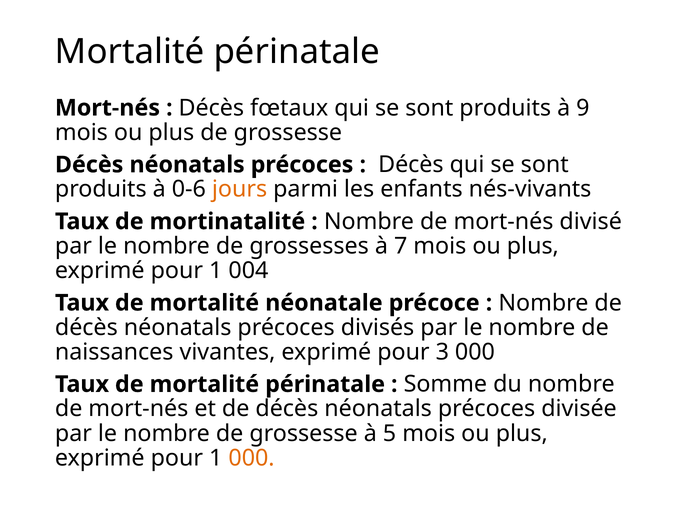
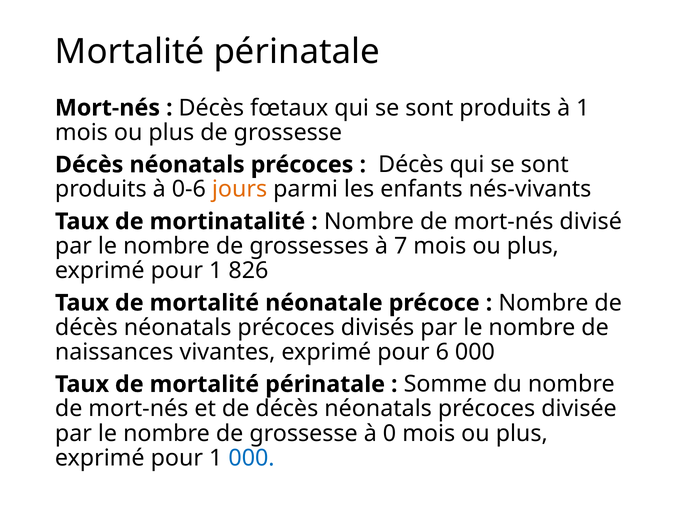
à 9: 9 -> 1 (583, 108)
004: 004 -> 826 (248, 271)
3: 3 -> 6 (442, 352)
5: 5 -> 0 (389, 434)
000 colour: orange -> blue (252, 458)
